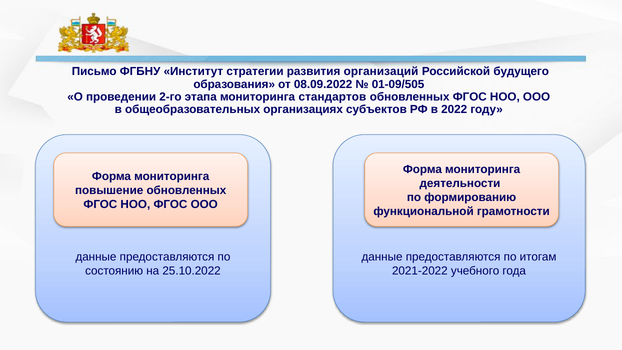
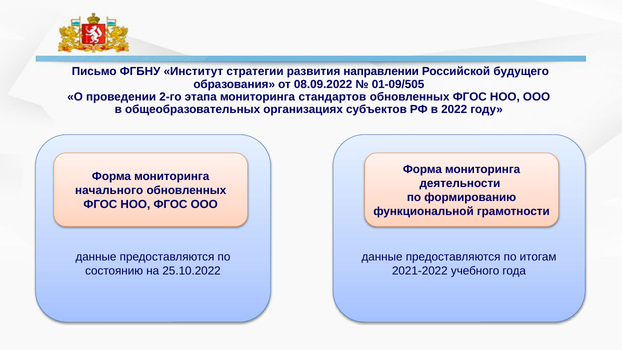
организаций: организаций -> направлении (381, 72)
повышение: повышение -> начального (109, 190)
